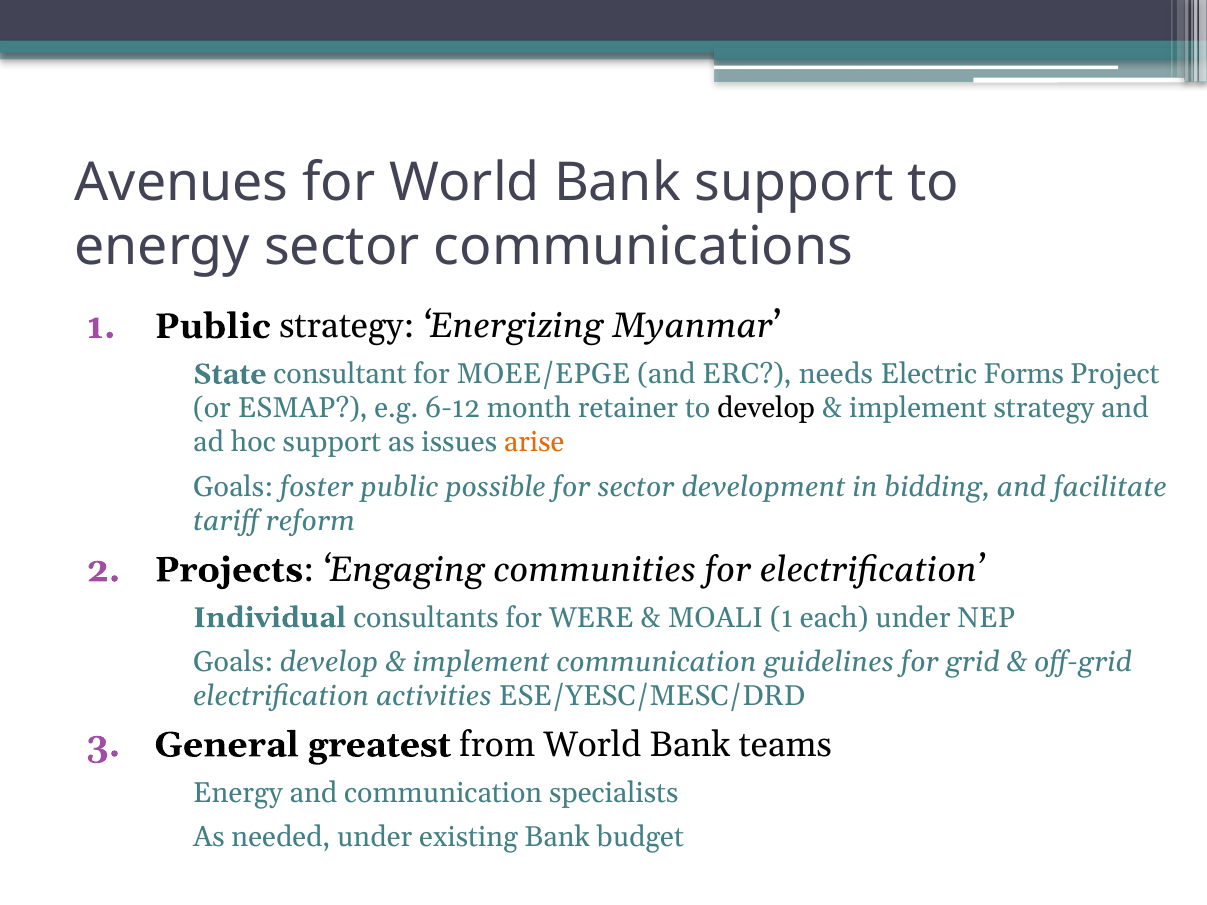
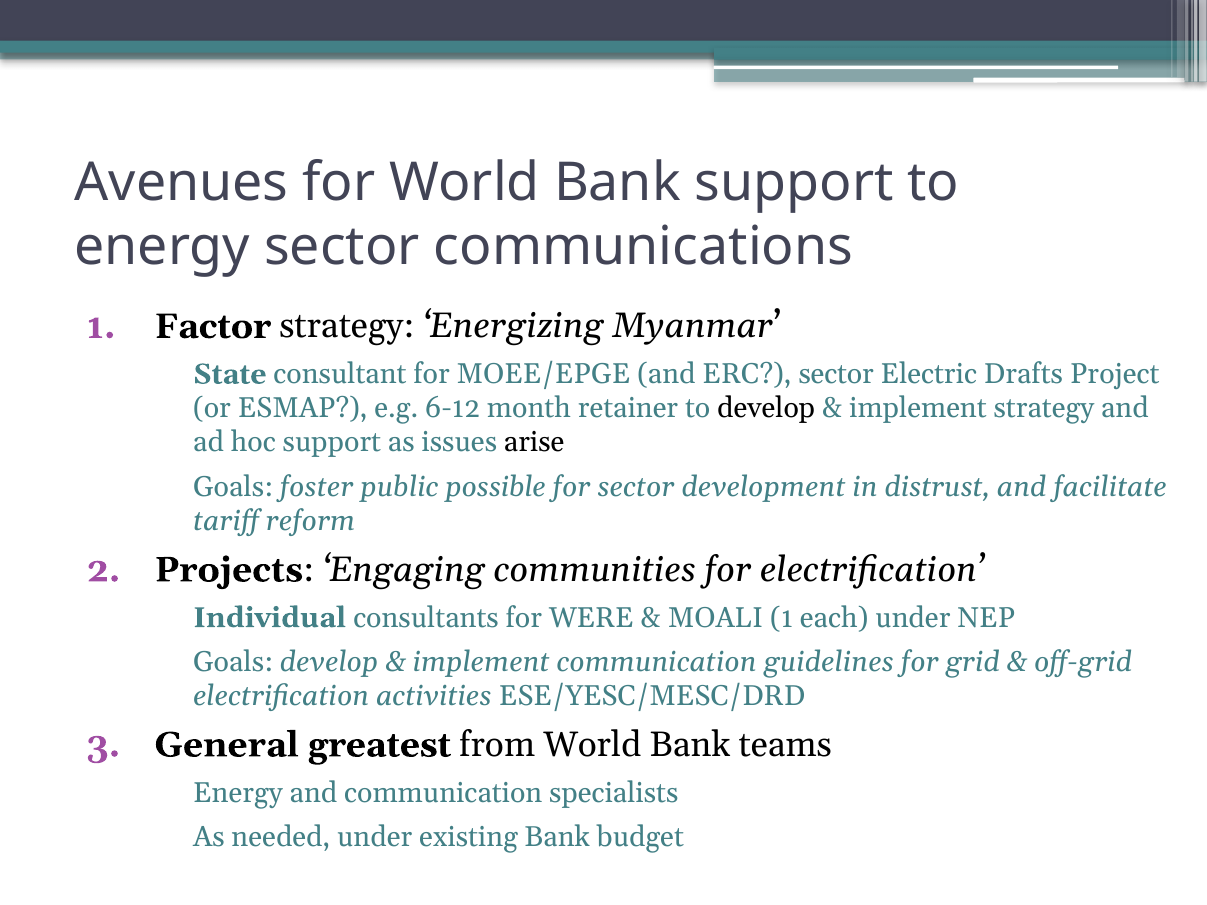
1 Public: Public -> Factor (213, 326)
ERC needs: needs -> sector (836, 374)
Forms: Forms -> Drafts (1023, 374)
arise colour: orange -> black (534, 443)
bidding: bidding -> distrust (937, 487)
